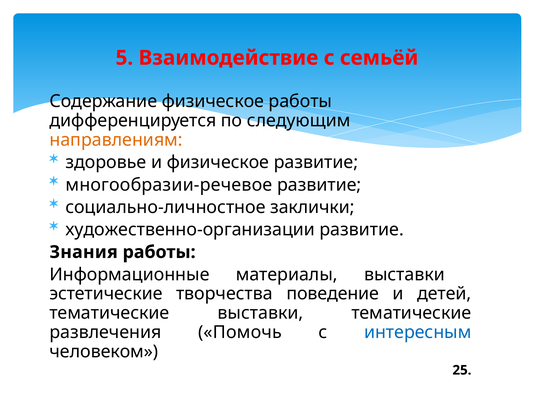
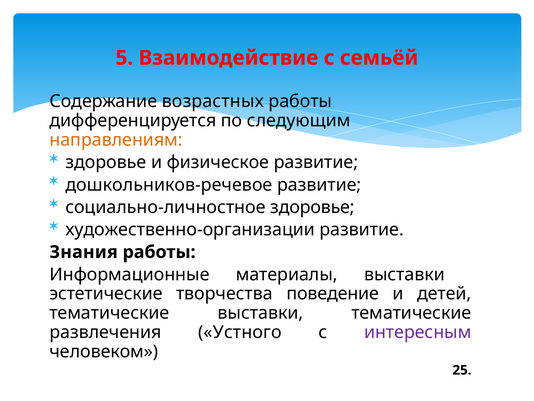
Содержание физическое: физическое -> возрастных (213, 101)
многообразии-речевое: многообразии-речевое -> дошкольников-речевое (169, 185)
социально-личностное заклички: заклички -> здоровье (312, 207)
Помочь: Помочь -> Устного (240, 332)
интересным colour: blue -> purple (418, 332)
